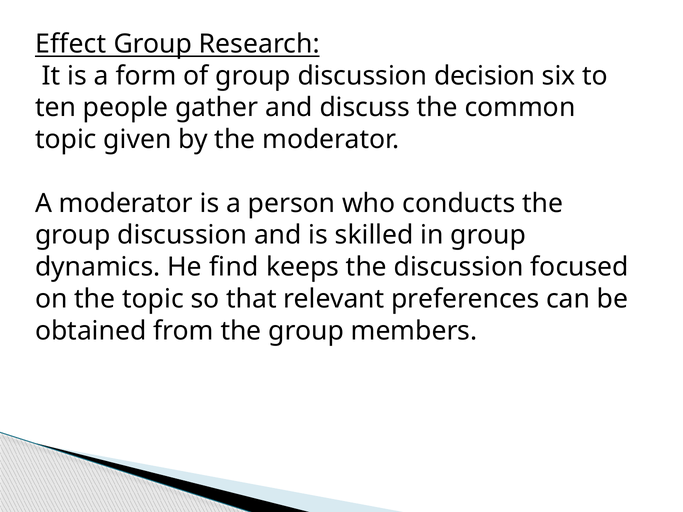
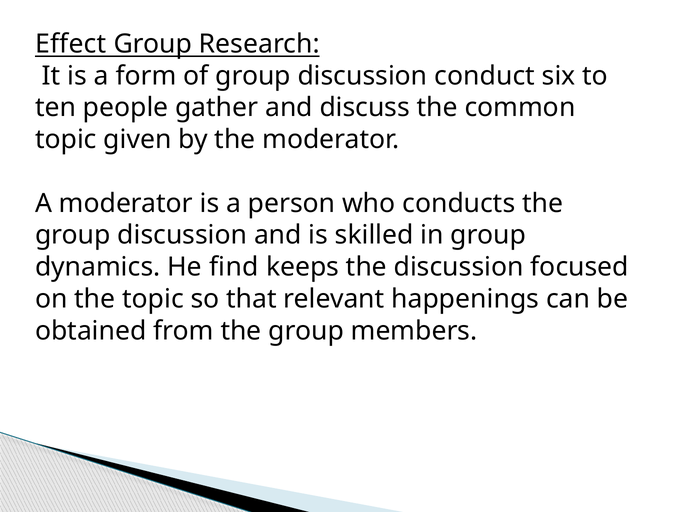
decision: decision -> conduct (485, 76)
preferences: preferences -> happenings (465, 299)
